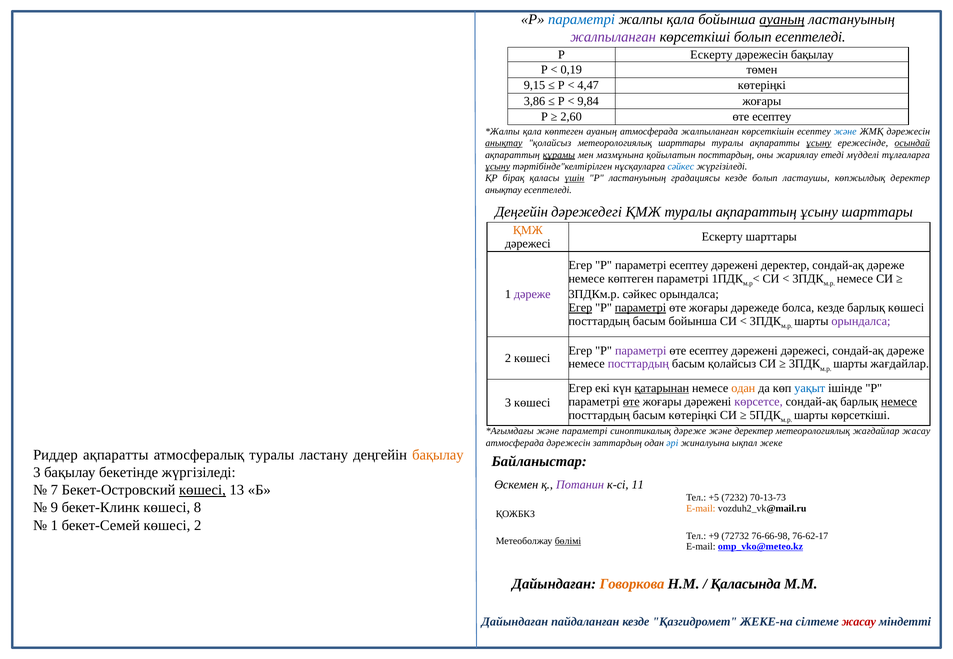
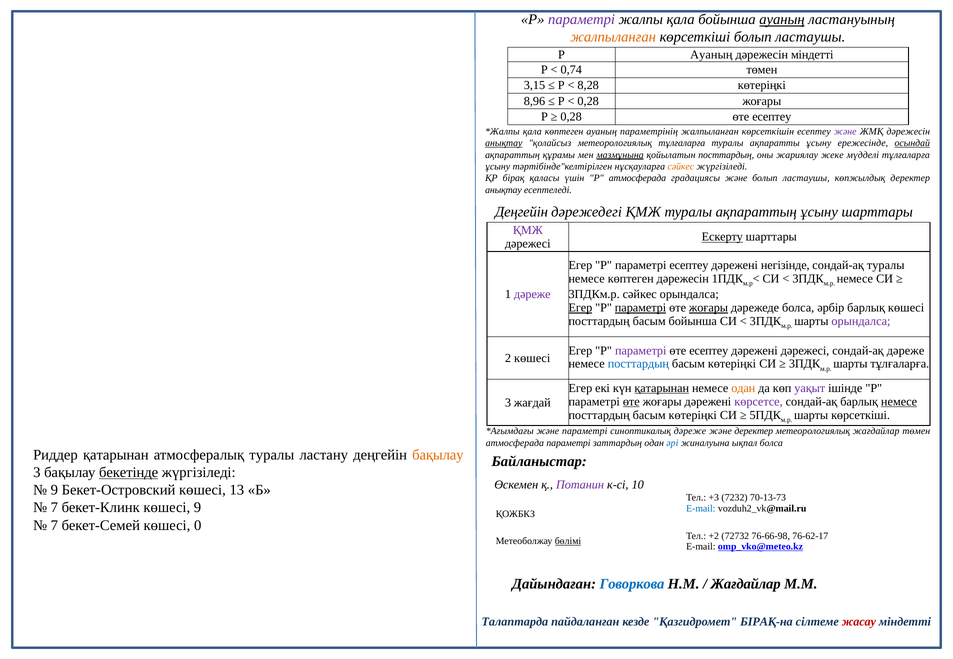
параметрі colour: blue -> purple (582, 20)
жалпыланған colour: purple -> orange (613, 37)
көрсеткіші болып есептеледі: есептеледі -> ластаушы (810, 37)
Р Ескерту: Ескерту -> Ауаның (711, 55)
дәрежесін бақылау: бақылау -> міндетті (812, 55)
0,19: 0,19 -> 0,74 (571, 70)
9,15: 9,15 -> 3,15 (534, 85)
4,47: 4,47 -> 8,28 (588, 85)
3,86: 3,86 -> 8,96 (534, 101)
9,84: 9,84 -> 0,28 (588, 101)
2,60: 2,60 -> 0,28 (571, 117)
ауаның атмосферада: атмосферада -> параметрінің (649, 132)
және colour: blue -> purple (845, 132)
метеорологиялық шарттары: шарттары -> тұлғаларға (682, 143)
ұсыну underline: present -> none (819, 143)
құрамы underline: present -> none (559, 155)
мазмұнына underline: none -> present (620, 155)
етеді: етеді -> жеке (832, 155)
ұсыну underline: present -> none (498, 167)
сәйкес colour: blue -> orange (681, 167)
үшін underline: present -> none (574, 178)
Р ластануының: ластануының -> атмосферада (637, 178)
градациясы кезде: кезде -> және (736, 178)
ҚМЖ colour: orange -> purple (528, 230)
Ескерту underline: none -> present (722, 237)
дәрежені деректер: деректер -> негізінде (785, 266)
дәреже: дәреже -> туралы (886, 266)
көптеген параметрі: параметрі -> дәрежесін (683, 279)
жоғары underline: none -> present (708, 308)
болса кезде: кезде -> әрбір (831, 308)
посттардың colour: purple -> blue (638, 364)
қолайсыз: қолайсыз -> көтеріңкі (732, 364)
шарты жағдайлар: жағдайлар -> тұлғаларға (900, 364)
уақыт colour: blue -> purple (810, 389)
3 көшесі: көшесі -> жағдай (532, 403)
жағдайлар жасау: жасау -> төмен (916, 432)
атмосферада дәрежесін: дәрежесін -> параметрі (568, 443)
ықпал жеке: жеке -> болса (771, 443)
Риддер ақпаратты: ақпаратты -> қатарынан (116, 455)
бекетінде underline: none -> present (129, 473)
11: 11 -> 10 (638, 486)
7: 7 -> 9 (54, 491)
көшесі underline: present -> none (202, 491)
+5: +5 -> +3 (714, 498)
9: 9 -> 7 (54, 508)
көшесі 8: 8 -> 9 (198, 508)
E-mail colour: orange -> blue (701, 509)
1: 1 -> 7 (54, 526)
көшесі 2: 2 -> 0 (198, 526)
+9: +9 -> +2 (714, 536)
Говоркова colour: orange -> blue (632, 585)
Қаласында: Қаласында -> Жағдайлар (746, 585)
Дайындаған: Дайындаған -> Талаптарда (515, 623)
ЖЕКЕ-на: ЖЕКЕ-на -> БІРАҚ-на (766, 623)
